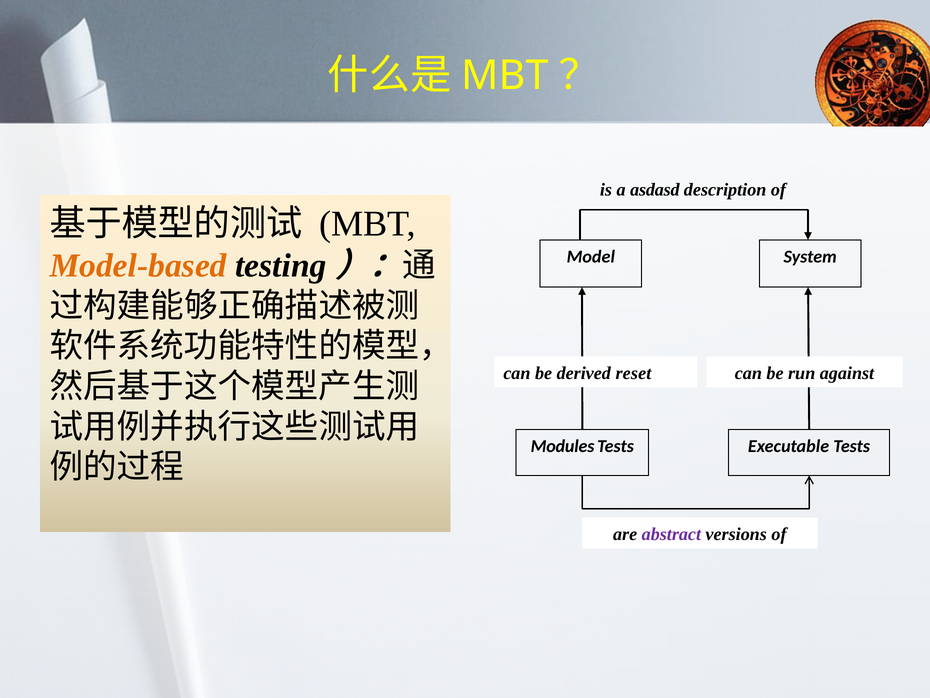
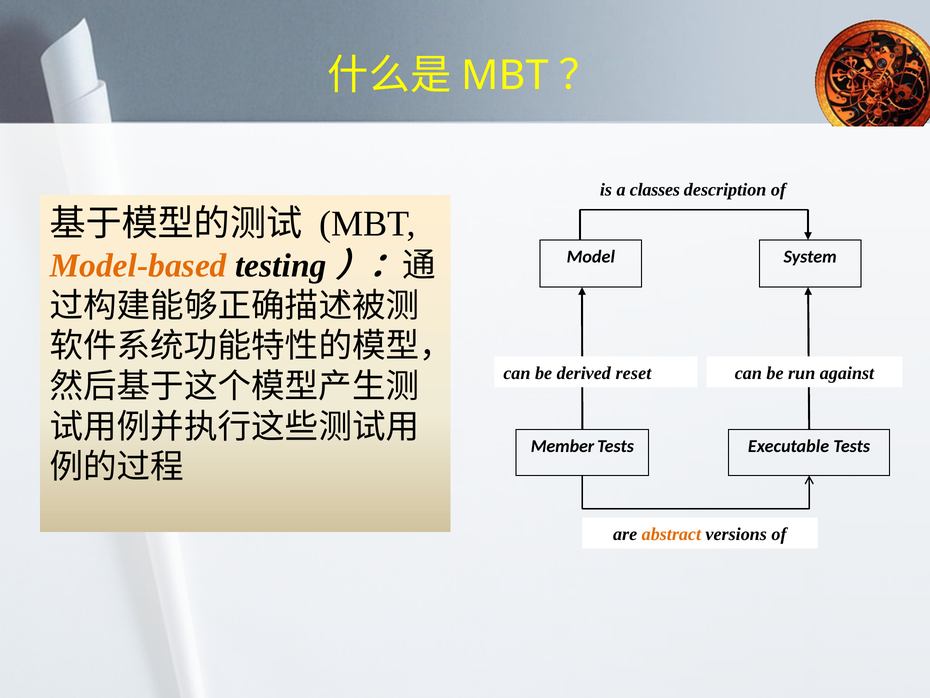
asdasd: asdasd -> classes (655, 190)
Modules: Modules -> Member (562, 446)
abstract colour: purple -> orange (671, 534)
